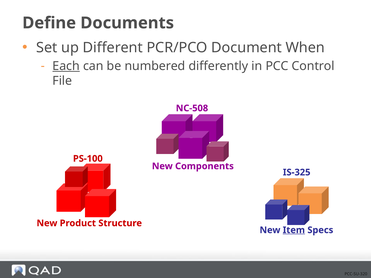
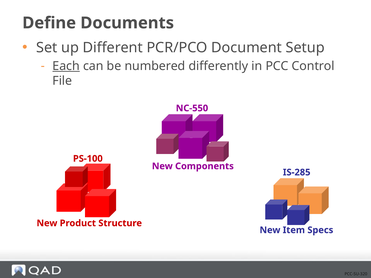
When: When -> Setup (305, 48)
NC-508: NC-508 -> NC-550 (192, 108)
IS-325: IS-325 -> IS-285 (297, 172)
Item underline: present -> none (294, 230)
